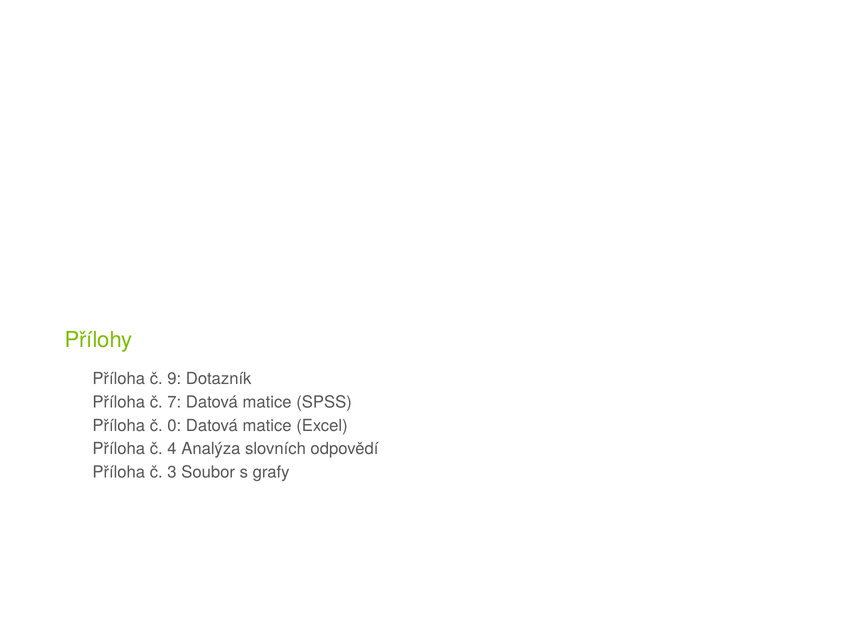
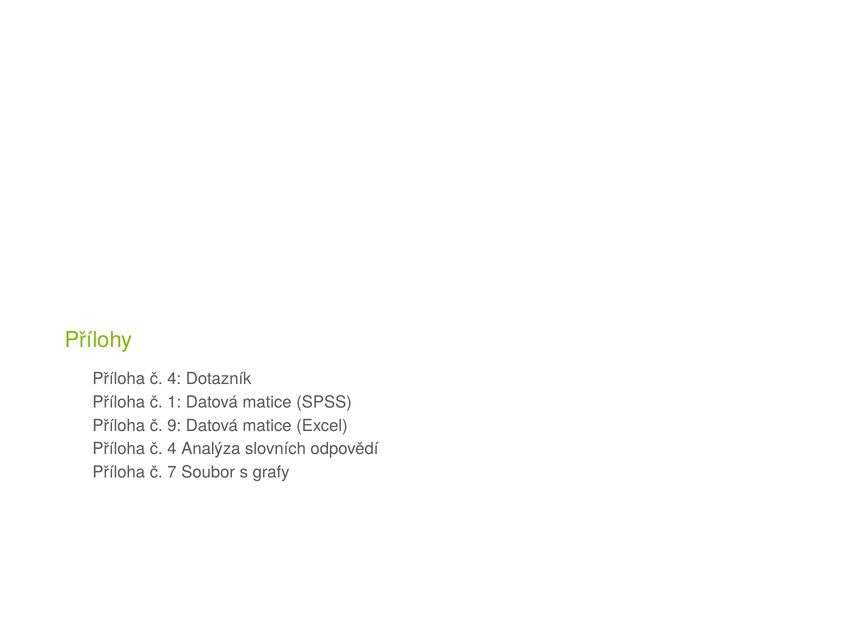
9: 9 -> 4 (174, 379)
7: 7 -> 1 (174, 402)
0: 0 -> 9 (174, 426)
3: 3 -> 7 (172, 472)
